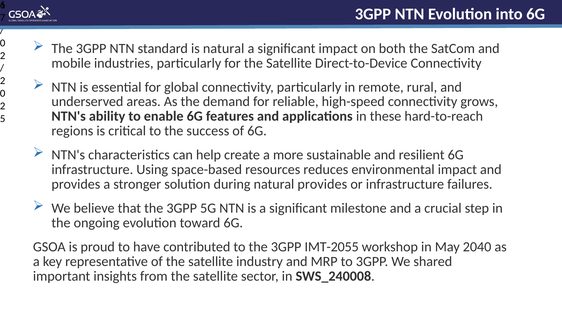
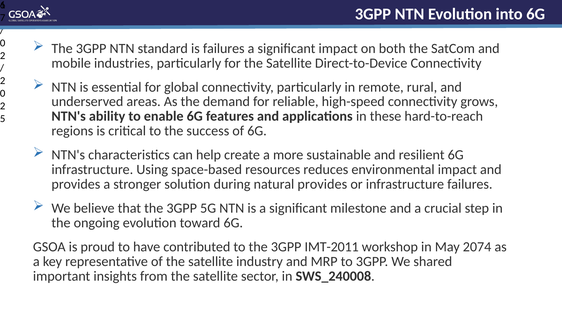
is natural: natural -> failures (224, 48)
IMT-2055: IMT-2055 -> IMT-2011 (332, 247)
2040: 2040 -> 2074 (477, 247)
